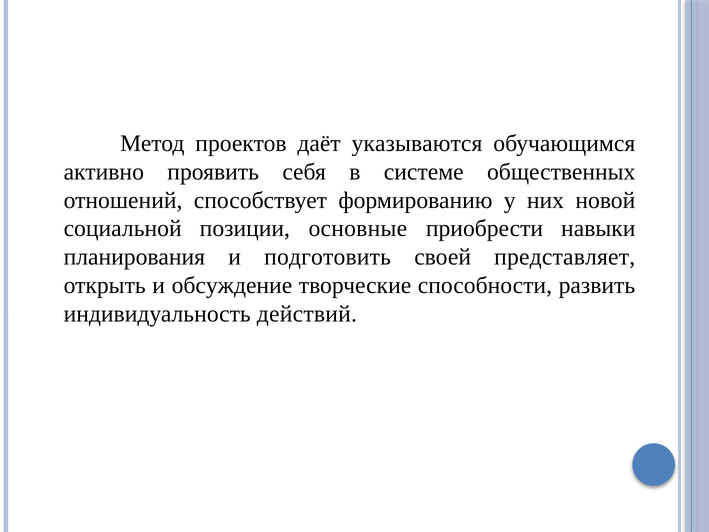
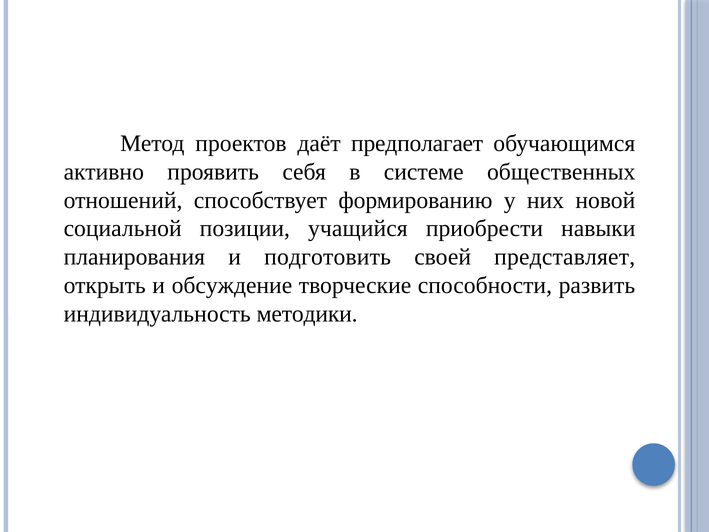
указываются: указываются -> предполагает (417, 143)
основные: основные -> учащийся (358, 228)
действий: действий -> методики (307, 314)
